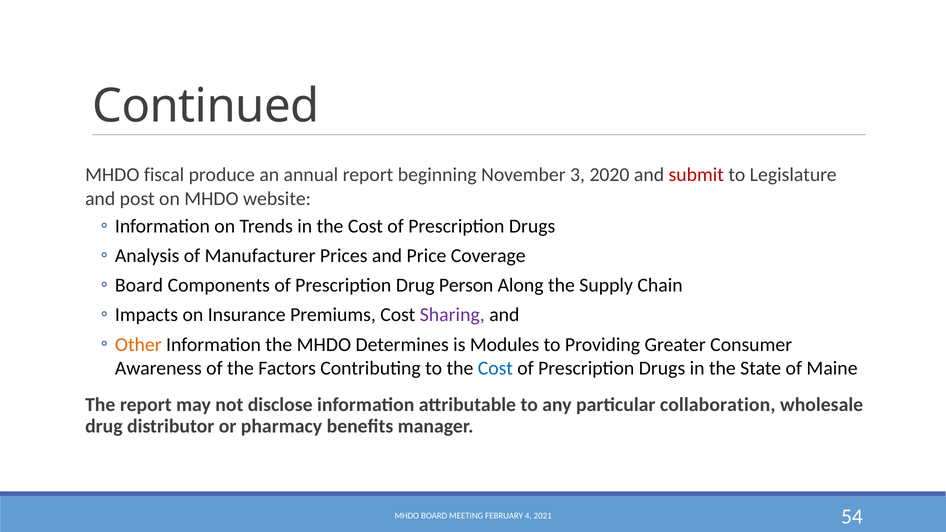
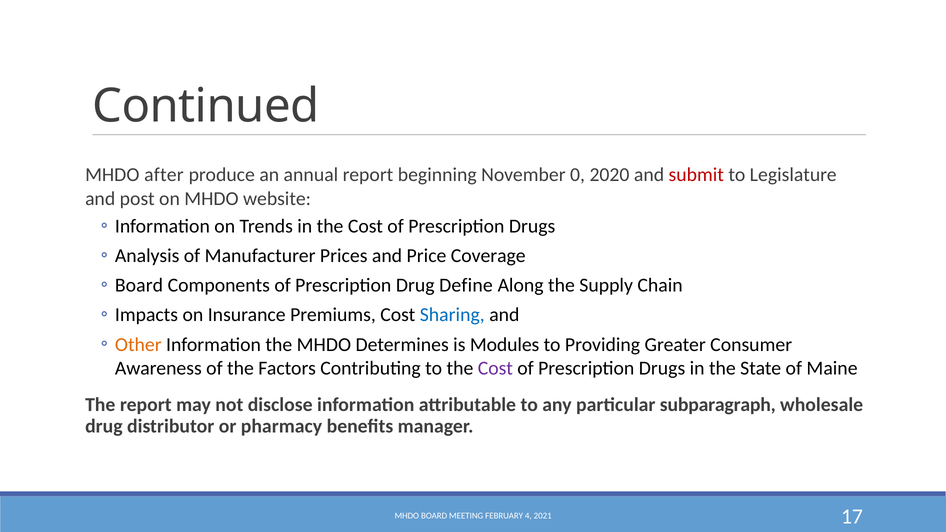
fiscal: fiscal -> after (164, 175)
3: 3 -> 0 (578, 175)
Person: Person -> Define (466, 285)
Sharing colour: purple -> blue (452, 315)
Cost colour: blue -> purple (495, 368)
collaboration: collaboration -> subparagraph (718, 405)
54: 54 -> 17 (852, 517)
